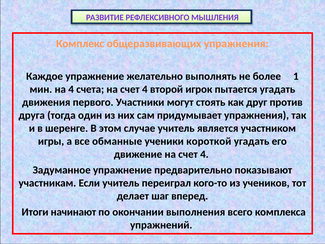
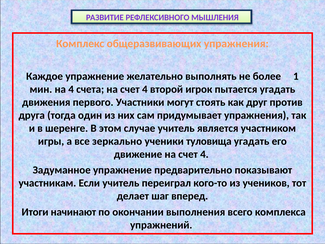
обманные: обманные -> зеркально (117, 141)
короткой: короткой -> туловища (209, 141)
